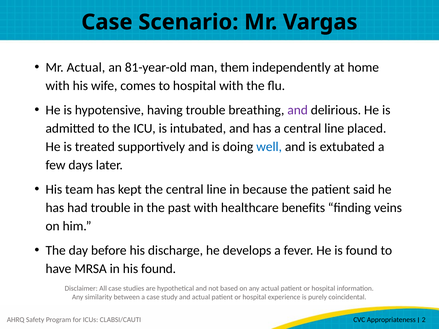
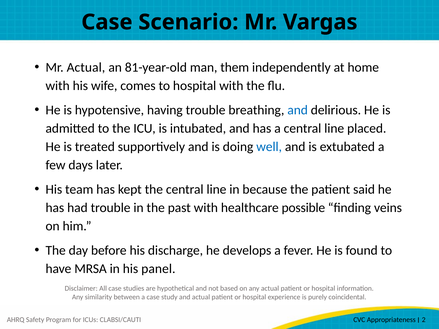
and colour: purple -> blue (298, 110)
benefits: benefits -> possible (303, 208)
his found: found -> panel (158, 269)
